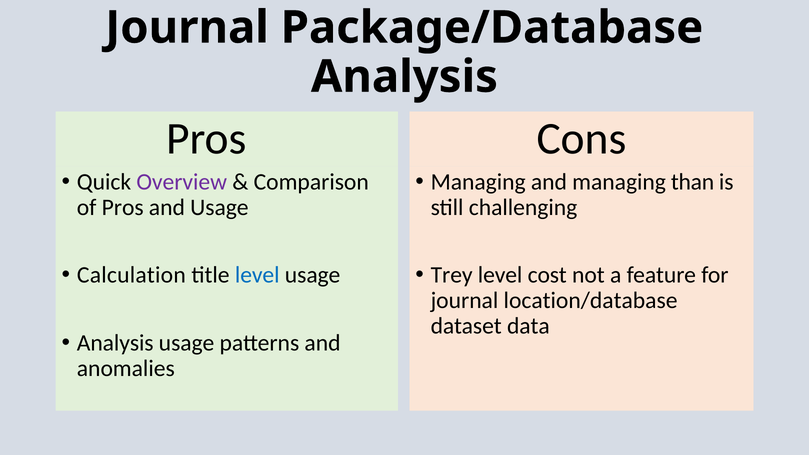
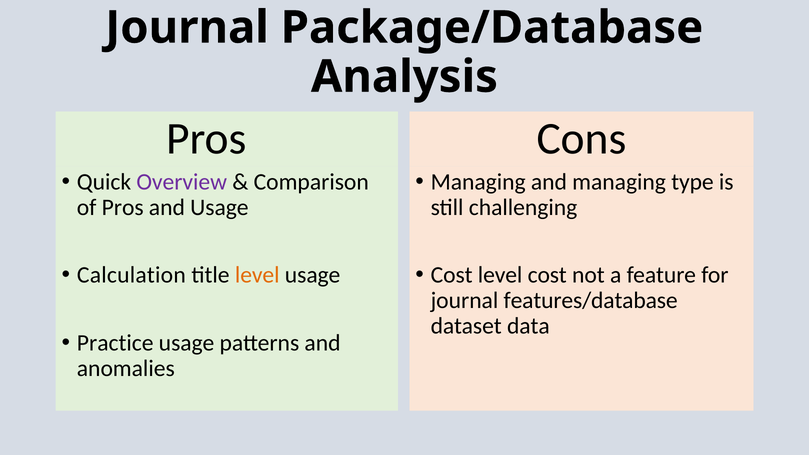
than: than -> type (692, 182)
level colour: blue -> orange (257, 275)
Trey: Trey -> Cost (452, 275)
location/database: location/database -> features/database (591, 301)
Analysis: Analysis -> Practice (115, 343)
